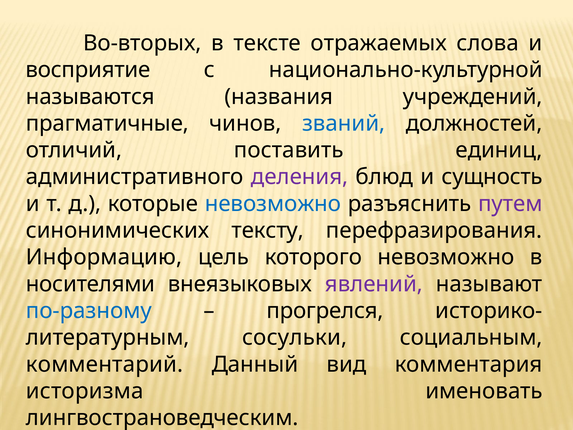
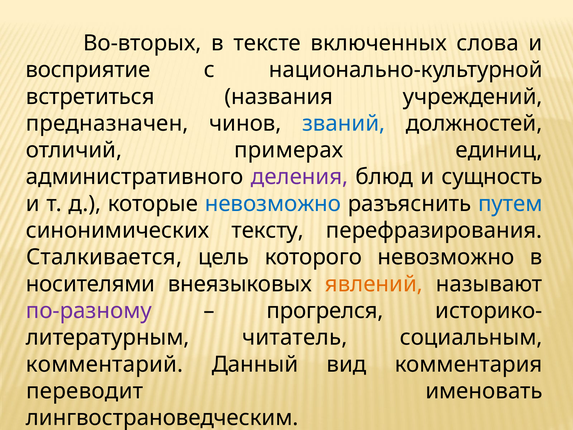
отражаемых: отражаемых -> включенных (379, 43)
называются: называются -> встретиться (90, 97)
прагматичные: прагматичные -> предназначен (107, 123)
поставить: поставить -> примерах (289, 150)
путем colour: purple -> blue (510, 204)
Информацию: Информацию -> Сталкивается (104, 257)
явлений colour: purple -> orange (374, 284)
по-разному colour: blue -> purple (89, 311)
сосульки: сосульки -> читатель (295, 337)
историзма: историзма -> переводит (85, 391)
